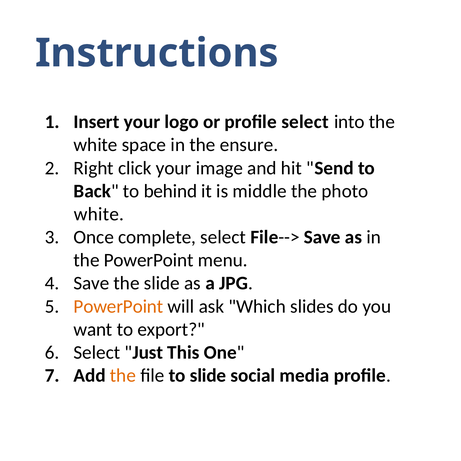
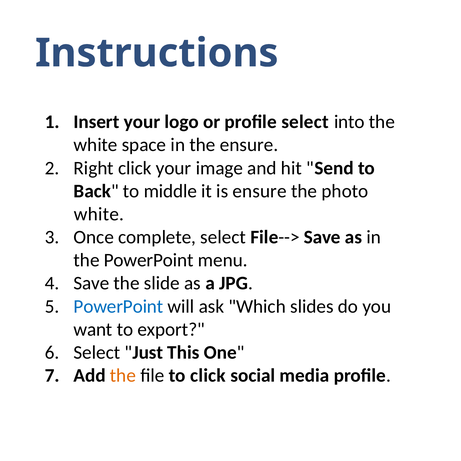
behind: behind -> middle (170, 191)
is middle: middle -> ensure (260, 191)
PowerPoint colour: orange -> blue (118, 306)
to slide: slide -> click (208, 375)
